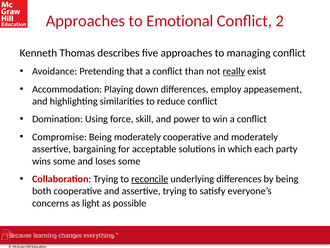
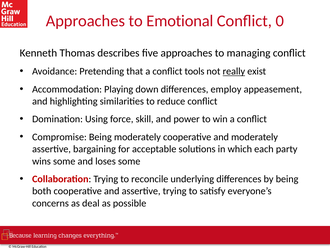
2: 2 -> 0 (280, 21)
than: than -> tools (194, 71)
reconcile underline: present -> none (150, 179)
light: light -> deal (91, 203)
